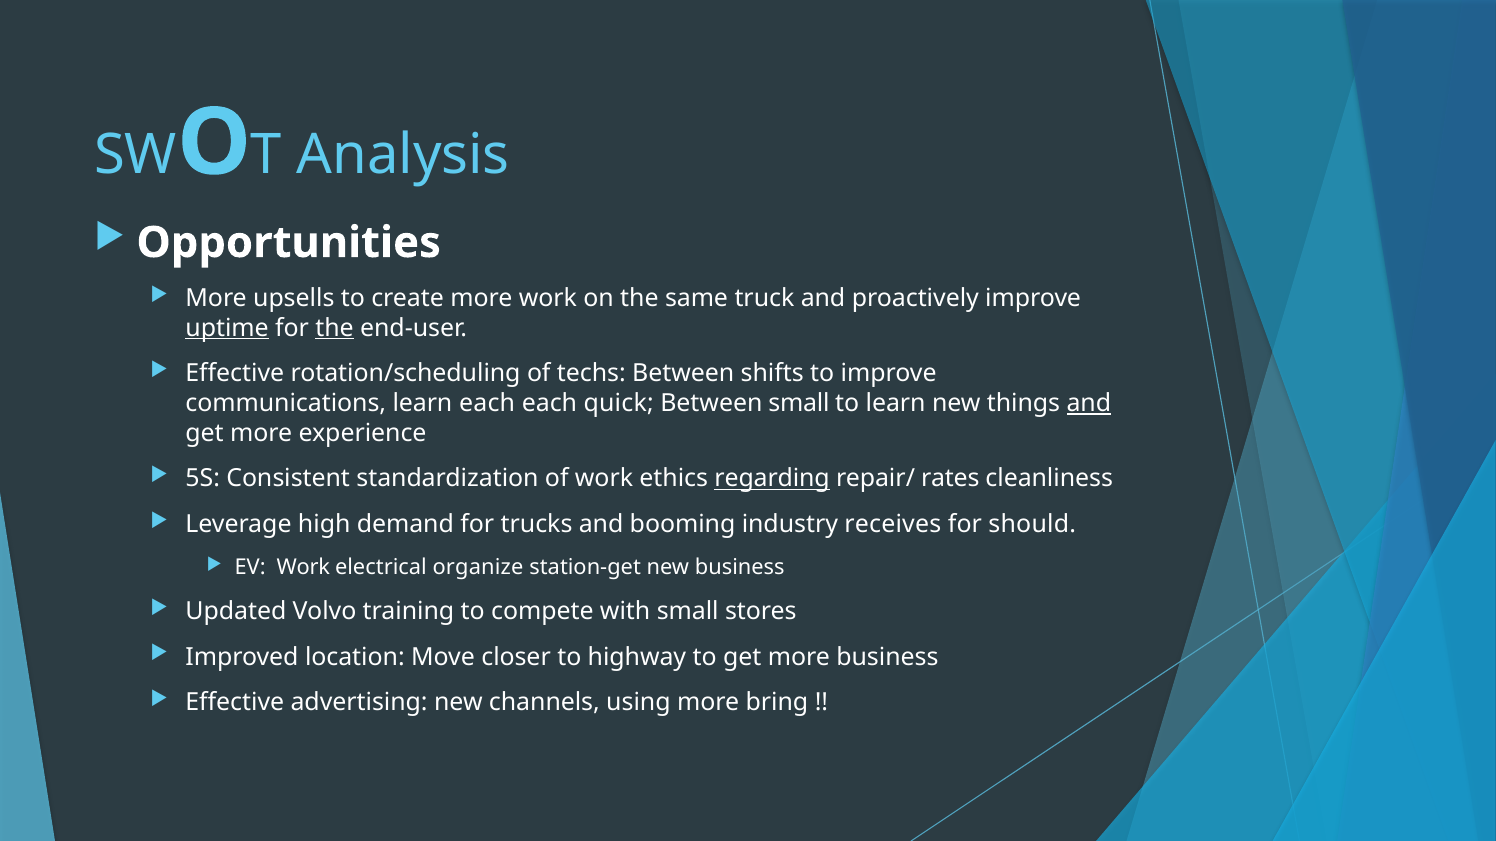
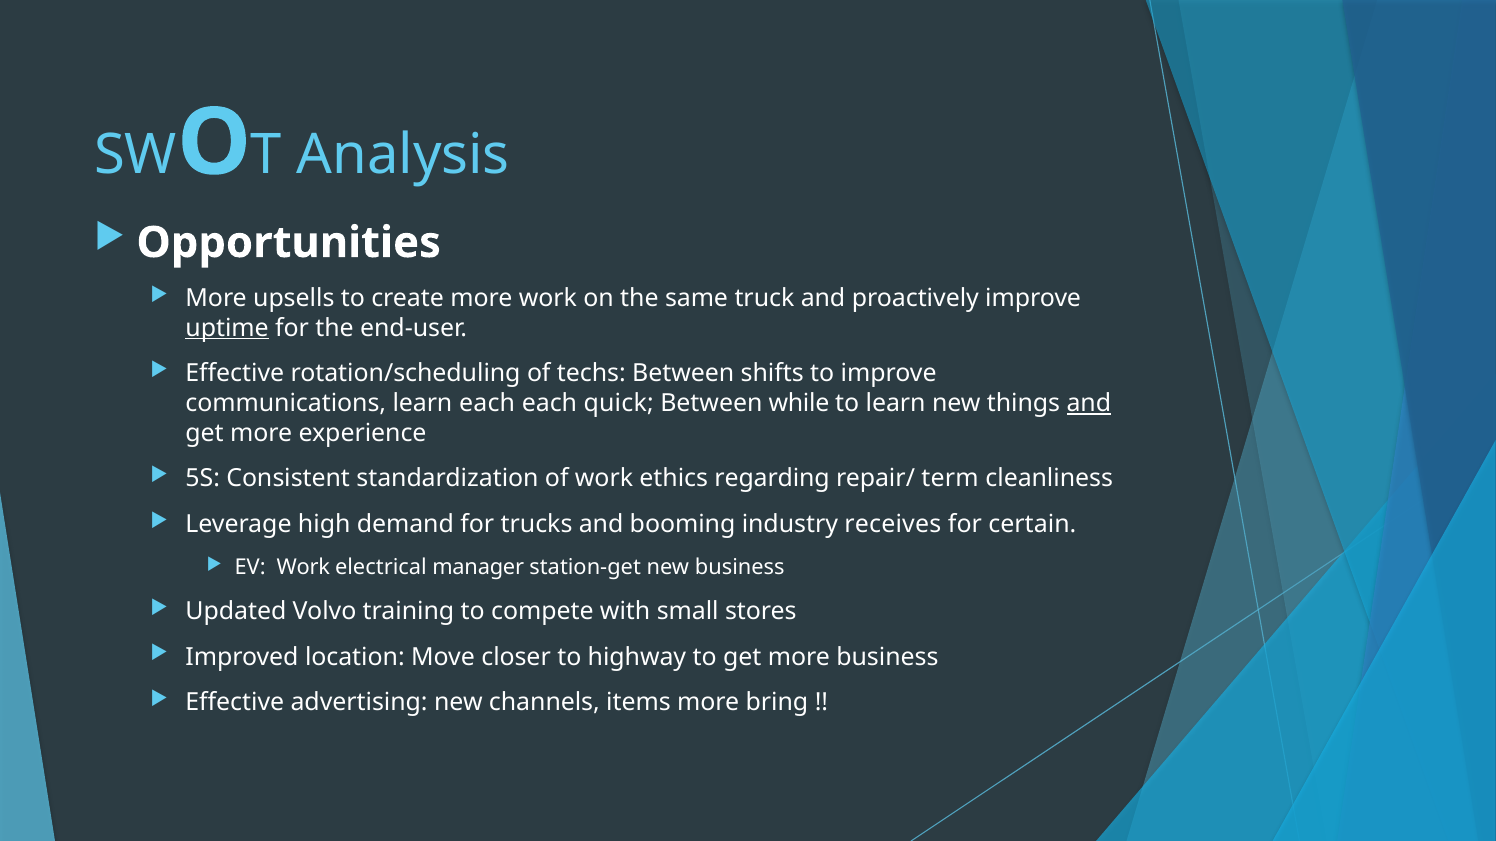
the underline: present -> none (335, 328)
Between small: small -> while (799, 404)
regarding underline: present -> none (772, 479)
rates: rates -> term (950, 479)
should: should -> certain (1032, 525)
organize: organize -> manager (478, 568)
using: using -> items (638, 703)
